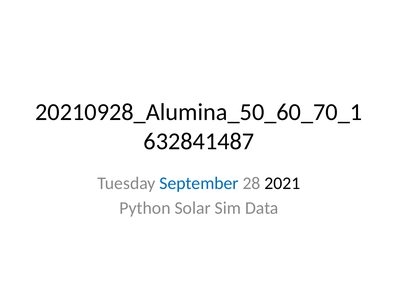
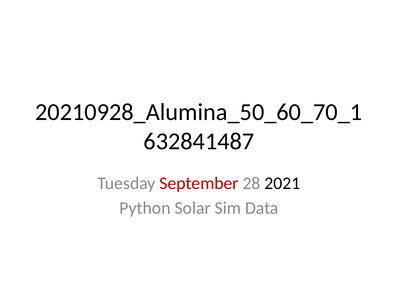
September colour: blue -> red (199, 183)
